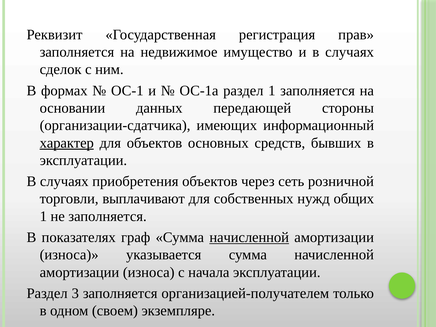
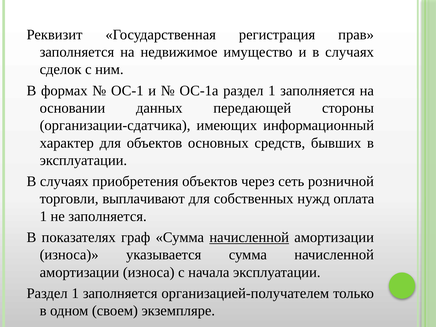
характер underline: present -> none (67, 143)
общих: общих -> оплата (354, 199)
3: 3 -> 1 (75, 293)
